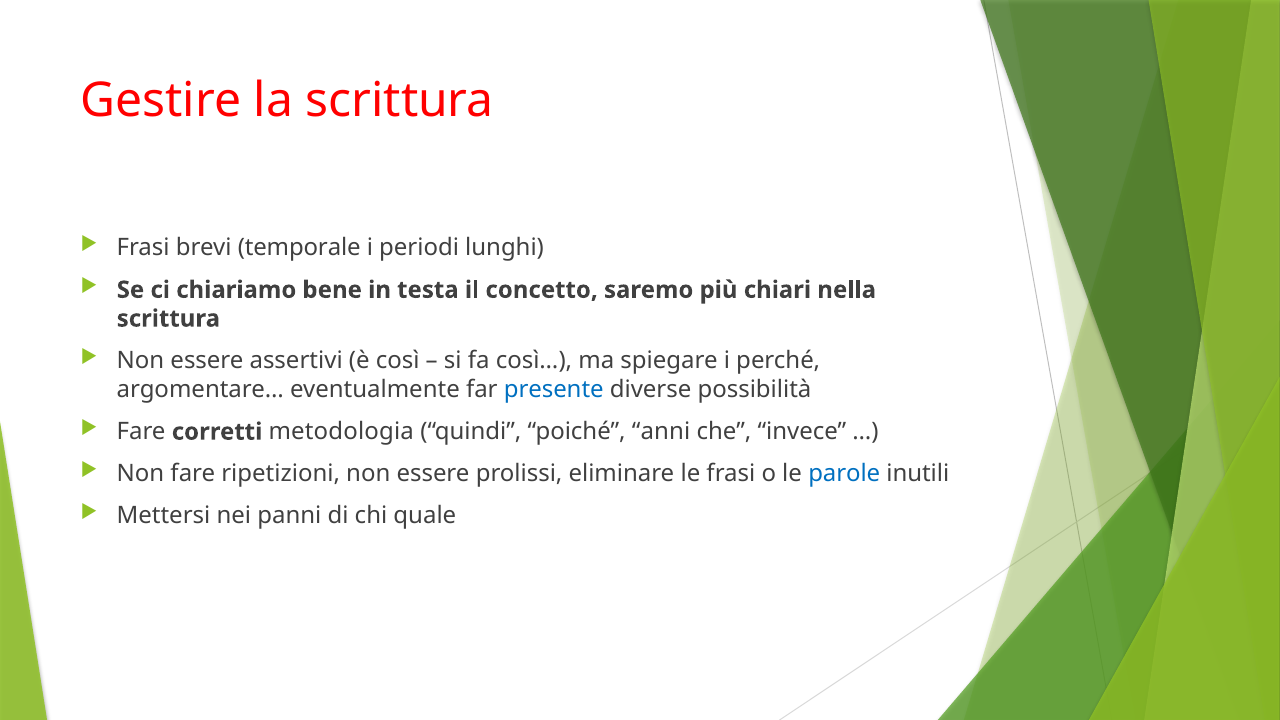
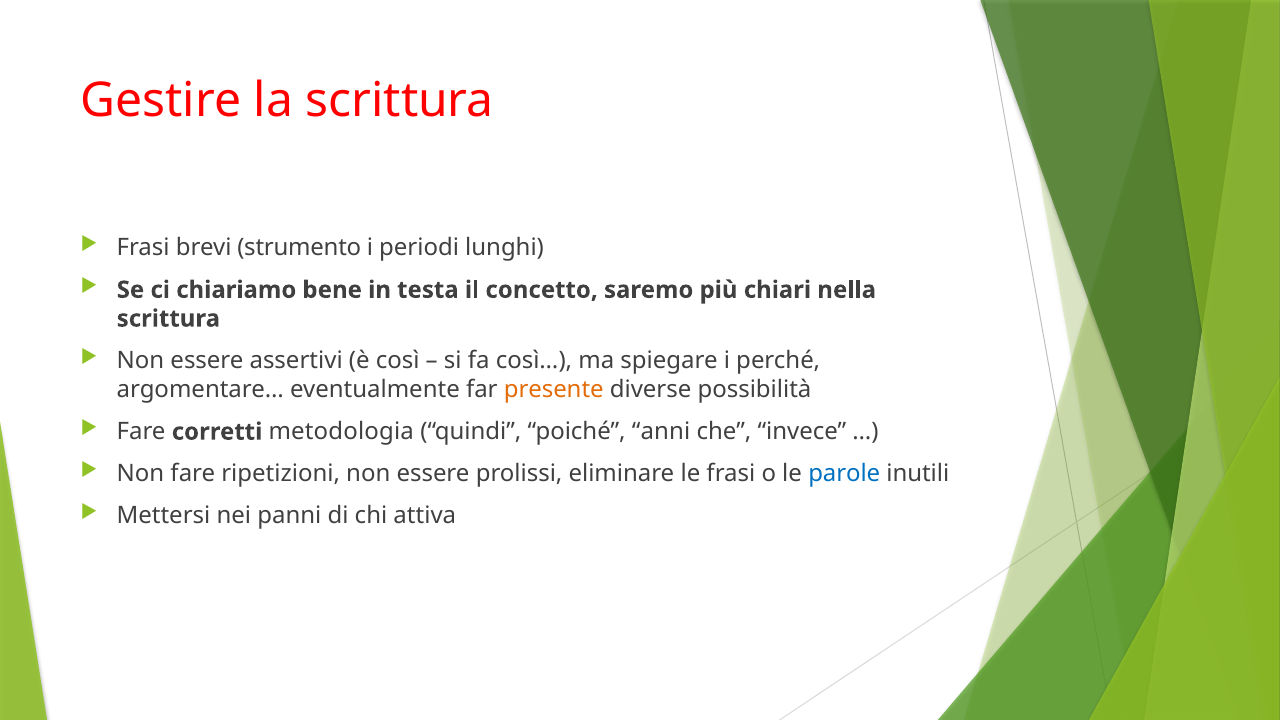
temporale: temporale -> strumento (299, 248)
presente colour: blue -> orange (554, 390)
quale: quale -> attiva (425, 516)
